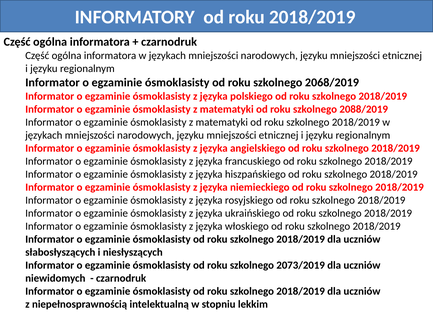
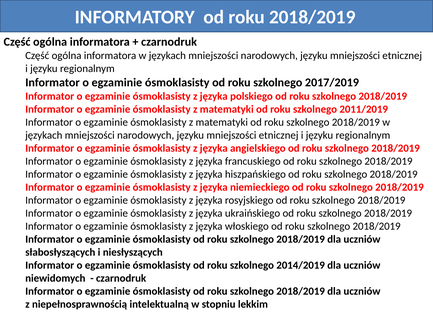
2068/2019: 2068/2019 -> 2017/2019 (332, 82)
2088/2019: 2088/2019 -> 2011/2019 (364, 109)
2073/2019: 2073/2019 -> 2014/2019 (301, 265)
